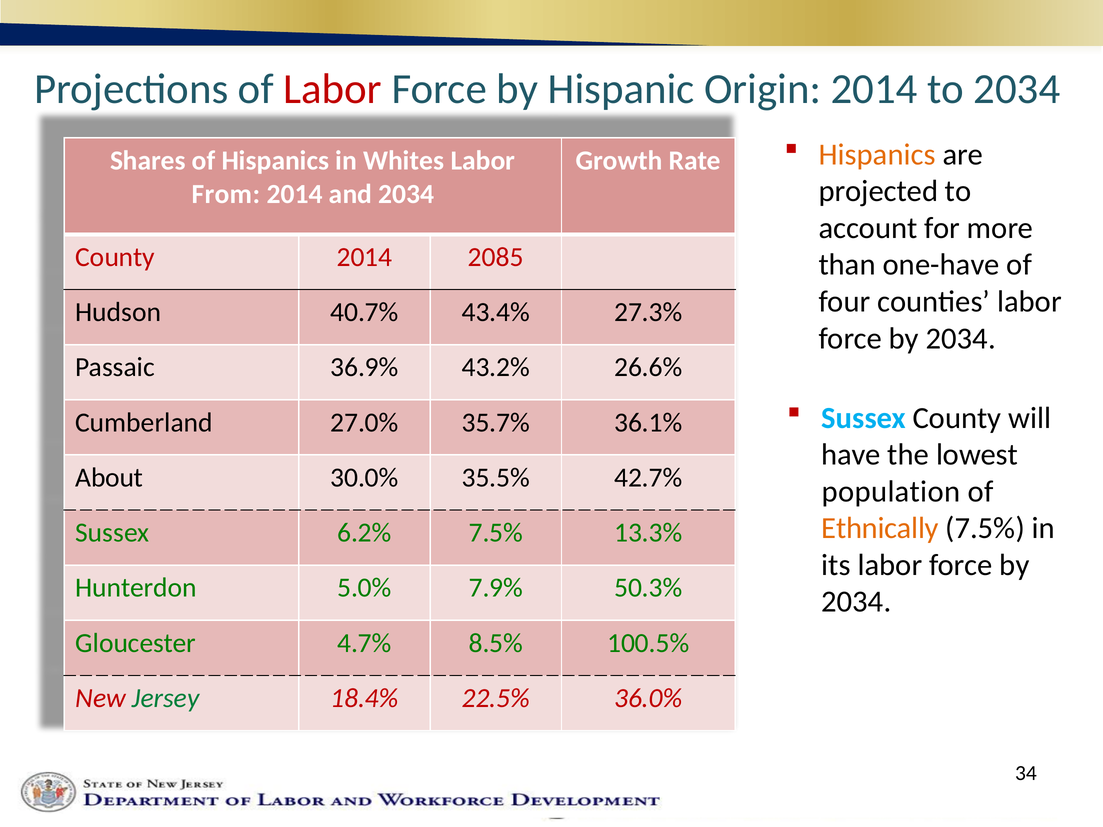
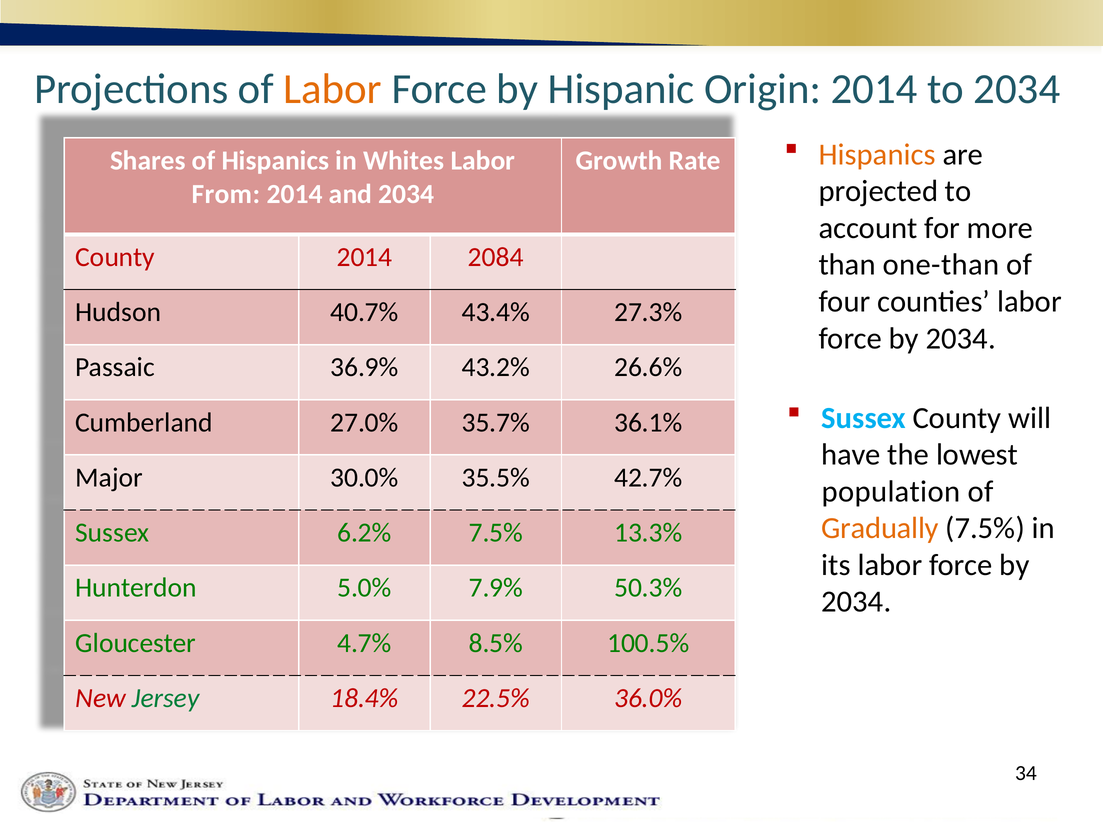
Labor colour: red -> orange (333, 89)
2085: 2085 -> 2084 (496, 257)
one-have: one-have -> one-than (941, 265)
About: About -> Major (109, 478)
Ethnically: Ethnically -> Gradually (880, 528)
